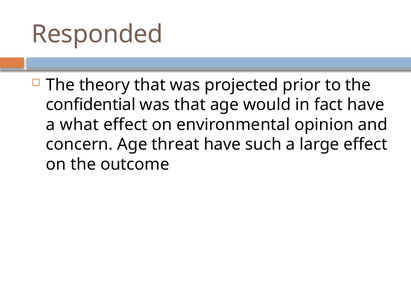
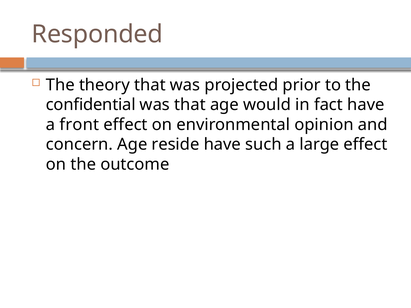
what: what -> front (79, 125)
threat: threat -> reside (176, 145)
